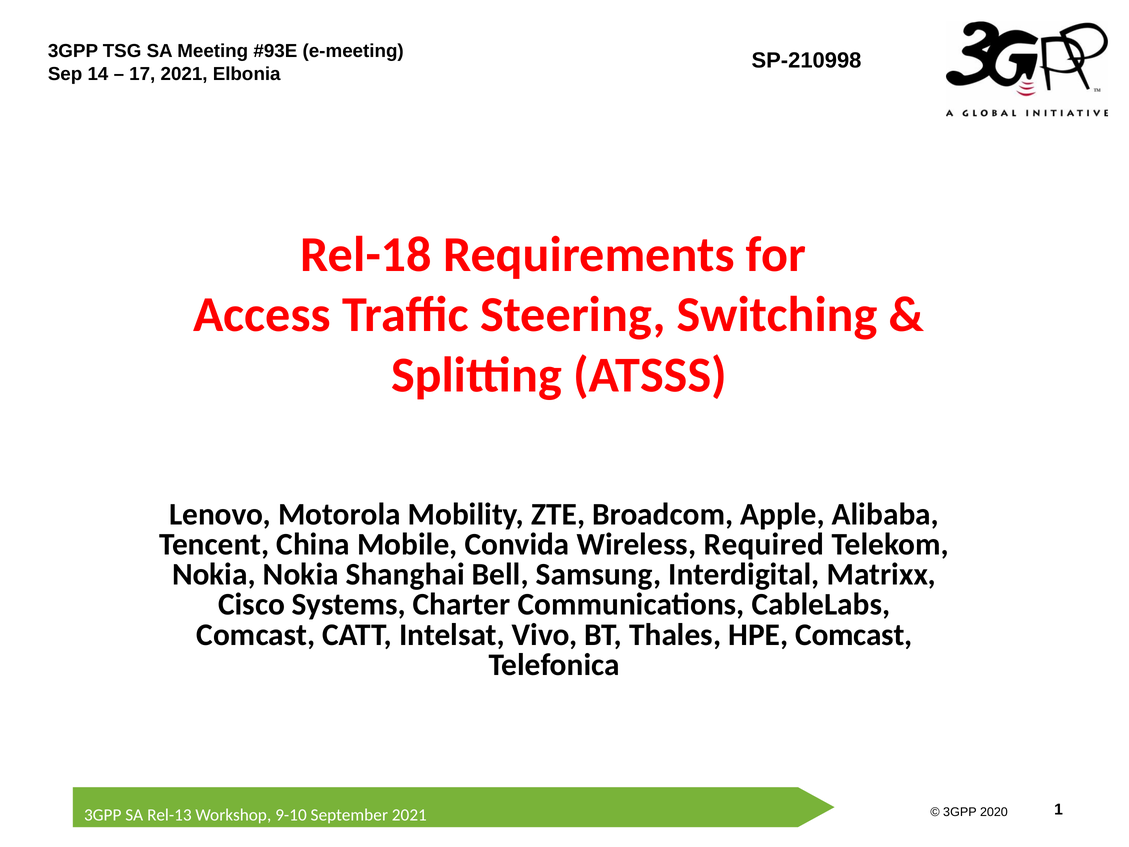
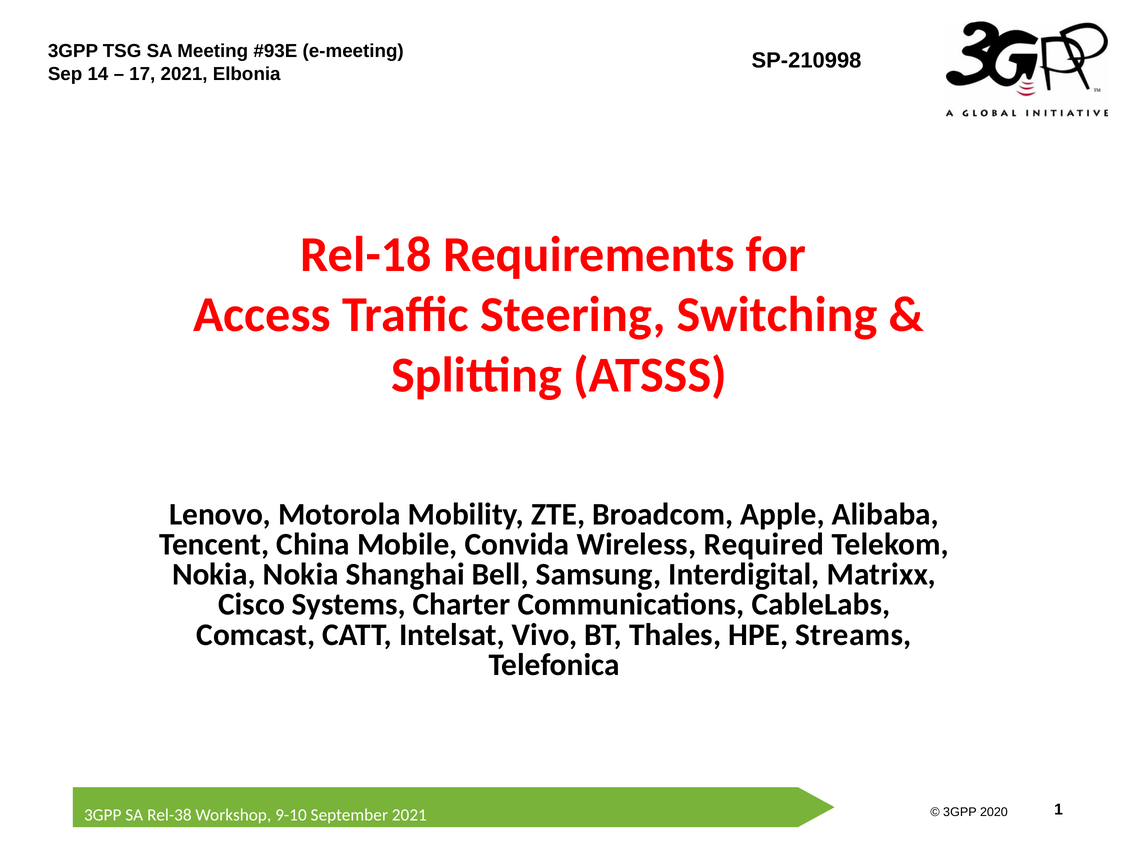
HPE Comcast: Comcast -> Streams (853, 635)
Rel-13: Rel-13 -> Rel-38 (169, 815)
